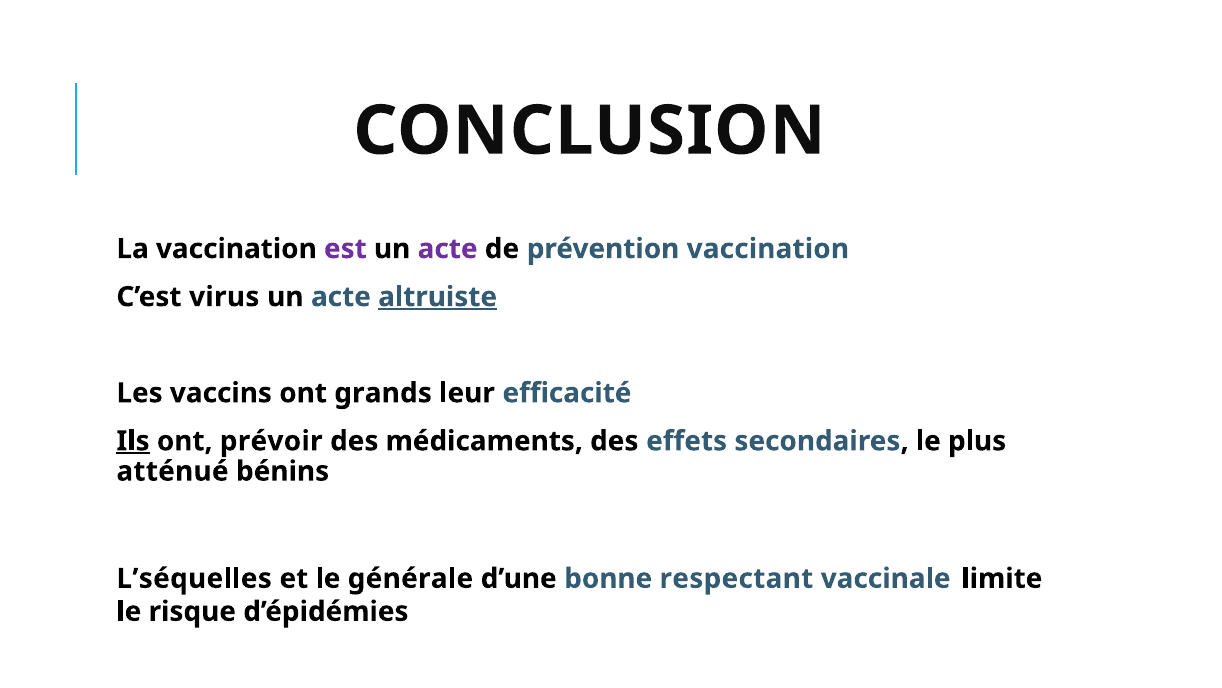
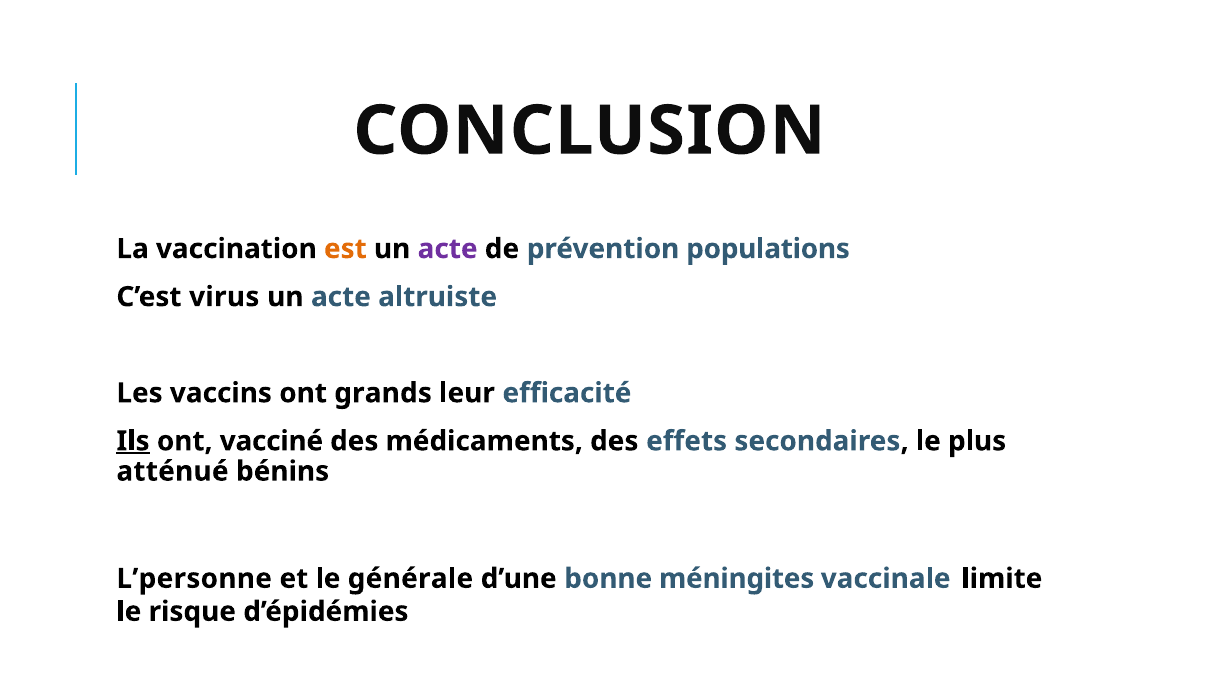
est colour: purple -> orange (345, 249)
prévention vaccination: vaccination -> populations (768, 249)
altruiste underline: present -> none (438, 297)
prévoir: prévoir -> vacciné (271, 441)
L’séquelles: L’séquelles -> L’personne (194, 578)
respectant: respectant -> méningites (737, 578)
